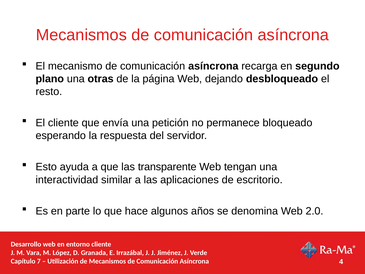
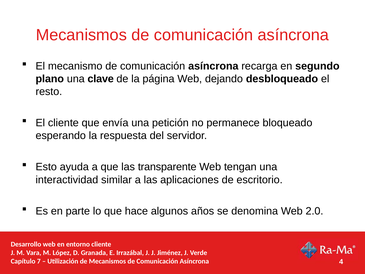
otras: otras -> clave (101, 79)
